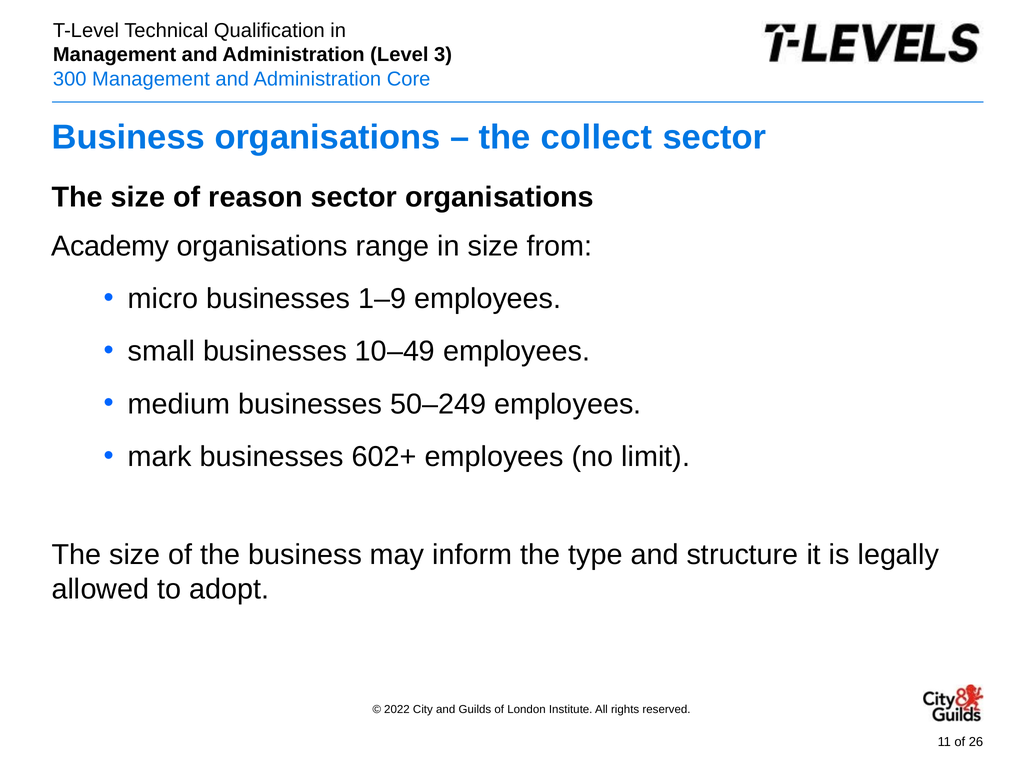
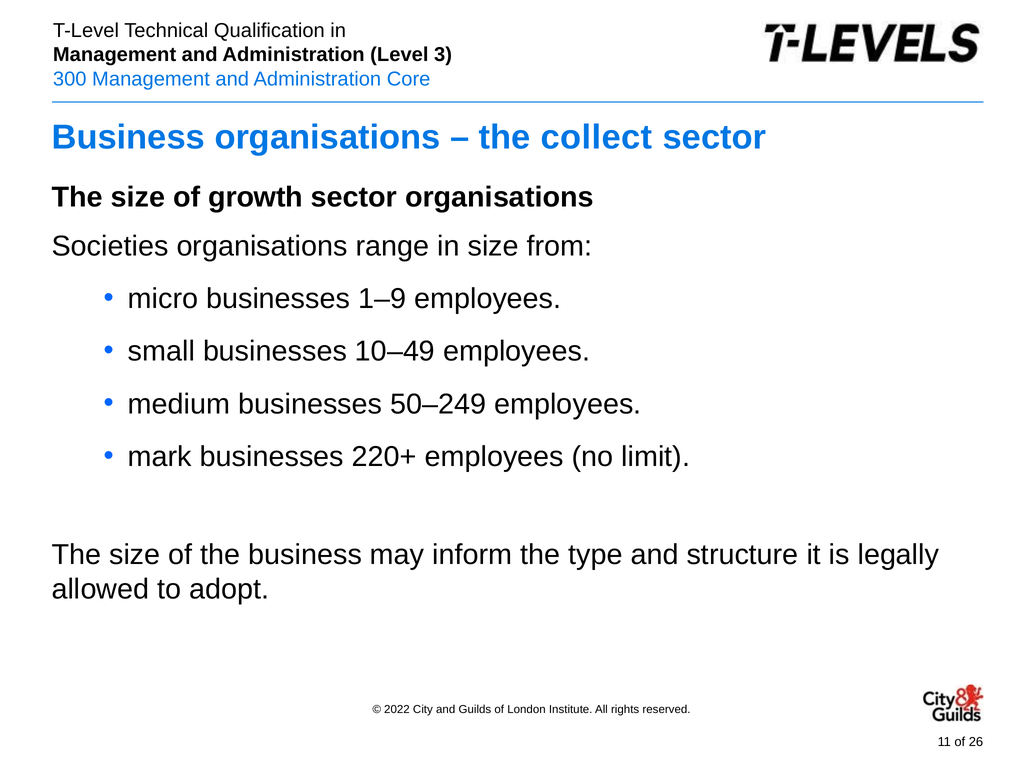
reason: reason -> growth (256, 197)
Academy: Academy -> Societies (110, 246)
602+: 602+ -> 220+ (384, 457)
